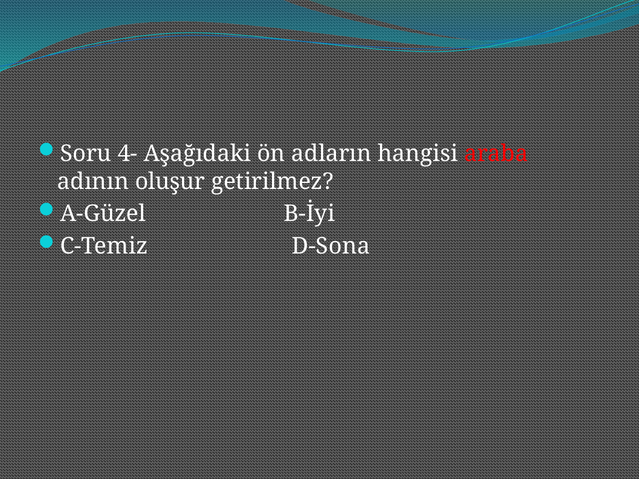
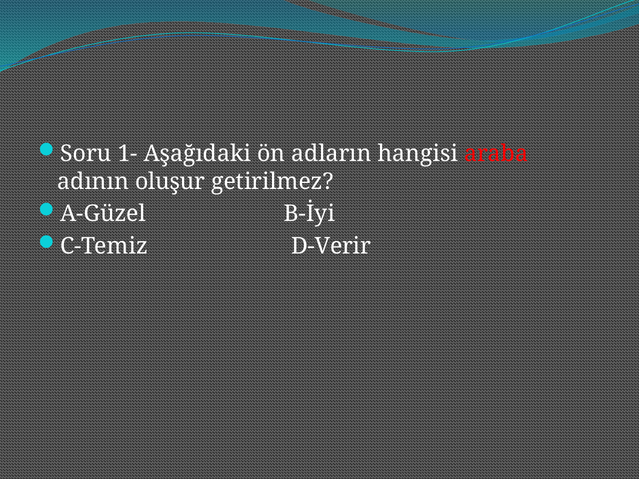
4-: 4- -> 1- (128, 154)
D-Sona: D-Sona -> D-Verir (331, 246)
